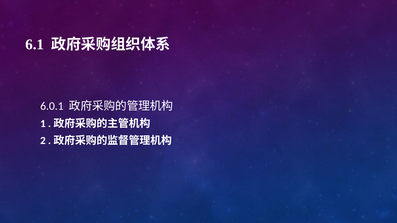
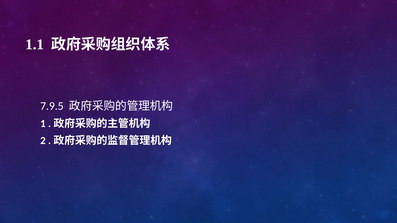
6.1: 6.1 -> 1.1 (35, 45)
6.0.1: 6.0.1 -> 7.9.5 (52, 106)
